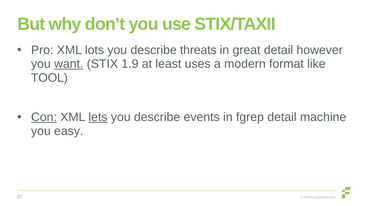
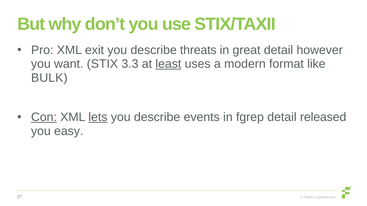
lots: lots -> exit (94, 50)
want underline: present -> none (69, 64)
1.9: 1.9 -> 3.3 (130, 64)
least underline: none -> present (168, 64)
TOOL: TOOL -> BULK (49, 78)
machine: machine -> released (323, 117)
